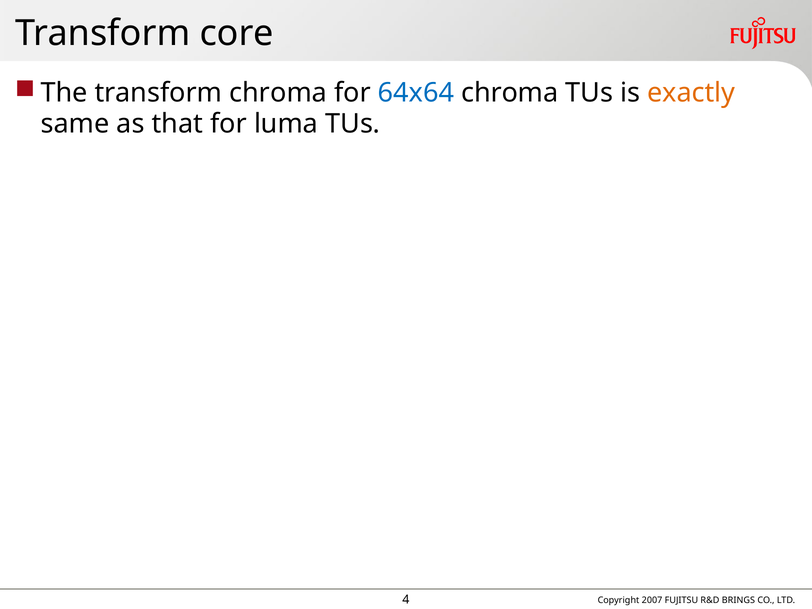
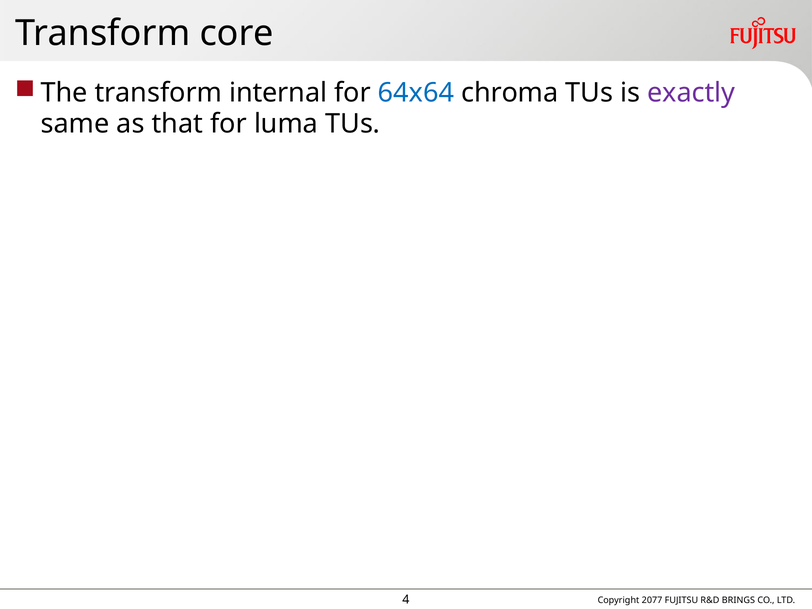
transform chroma: chroma -> internal (278, 93)
exactly colour: orange -> purple (691, 93)
2007: 2007 -> 2077 (652, 600)
